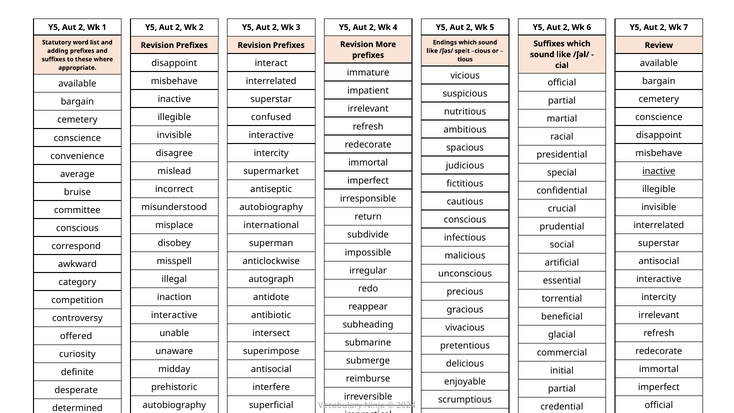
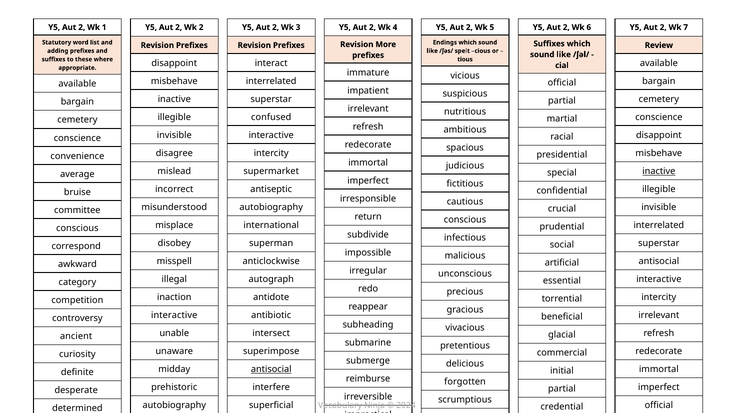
offered: offered -> ancient (76, 336)
antisocial underline: none -> present (271, 369)
enjoyable: enjoyable -> forgotten (465, 382)
